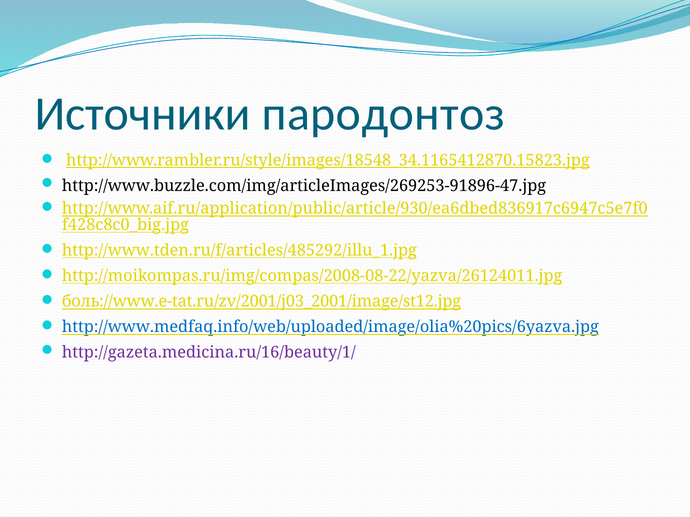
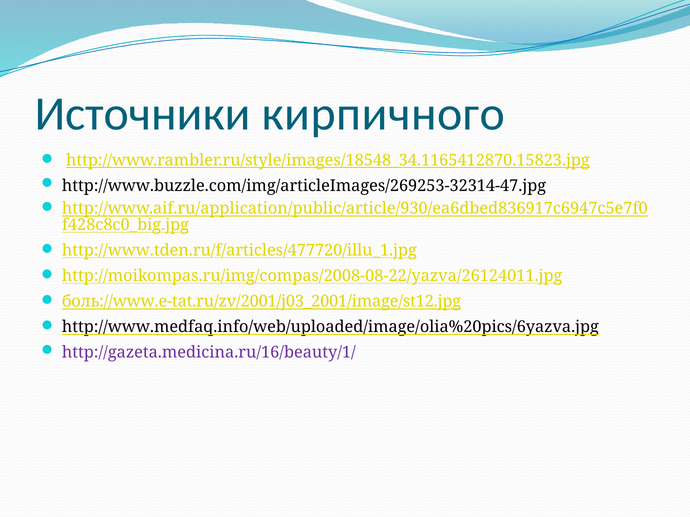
пародонтоз: пародонтоз -> кирпичного (383, 114)
http://www.buzzle.com/img/articleImages/269253-91896-47.jpg: http://www.buzzle.com/img/articleImages/269253-91896-47.jpg -> http://www.buzzle.com/img/articleImages/269253-32314-47.jpg (304, 186)
http://www.tden.ru/f/articles/485292/illu_1.jpg: http://www.tden.ru/f/articles/485292/illu_1.jpg -> http://www.tden.ru/f/articles/477720/illu_1.jpg (239, 251)
http://www.medfaq.info/web/uploaded/image/olia%20pics/6yazva.jpg colour: blue -> black (330, 327)
